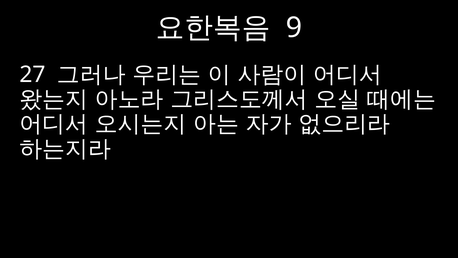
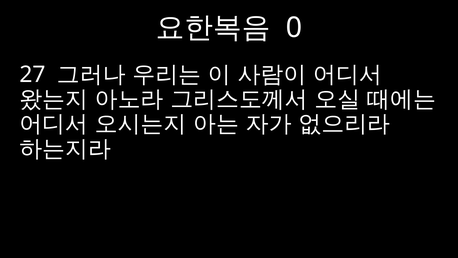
9: 9 -> 0 (294, 28)
